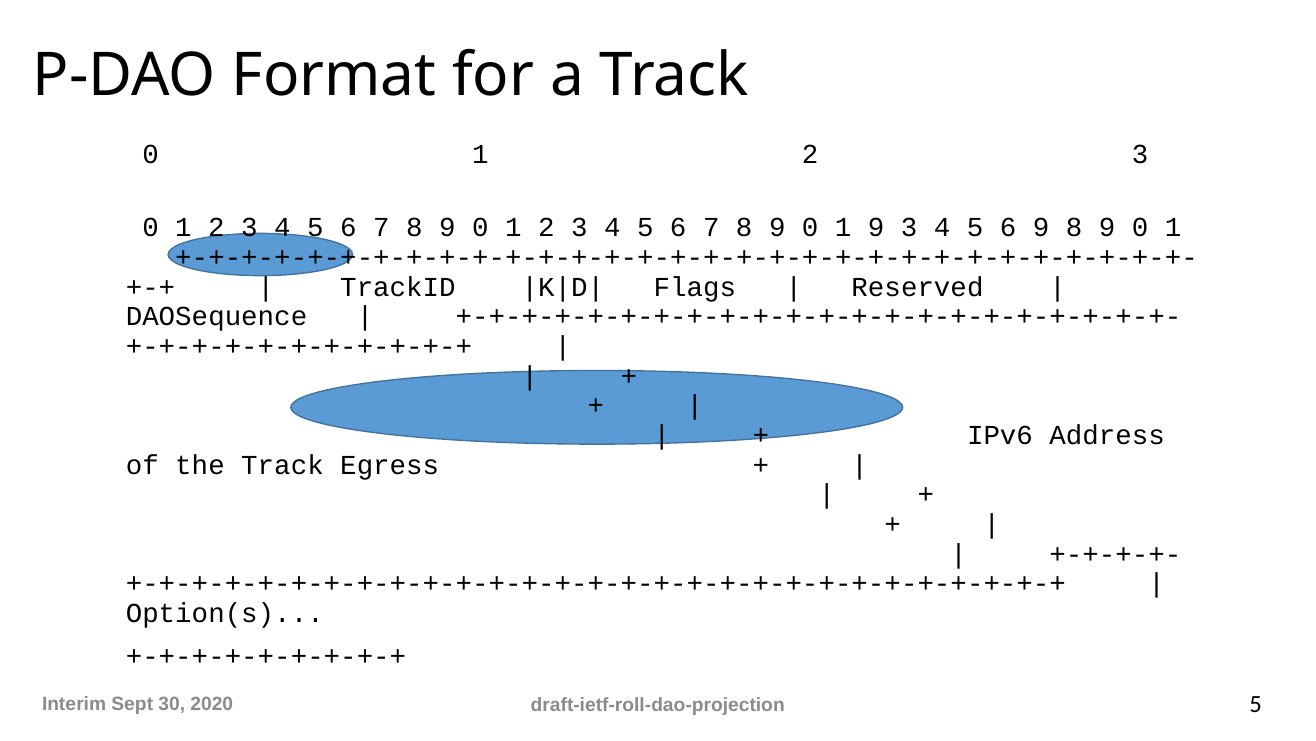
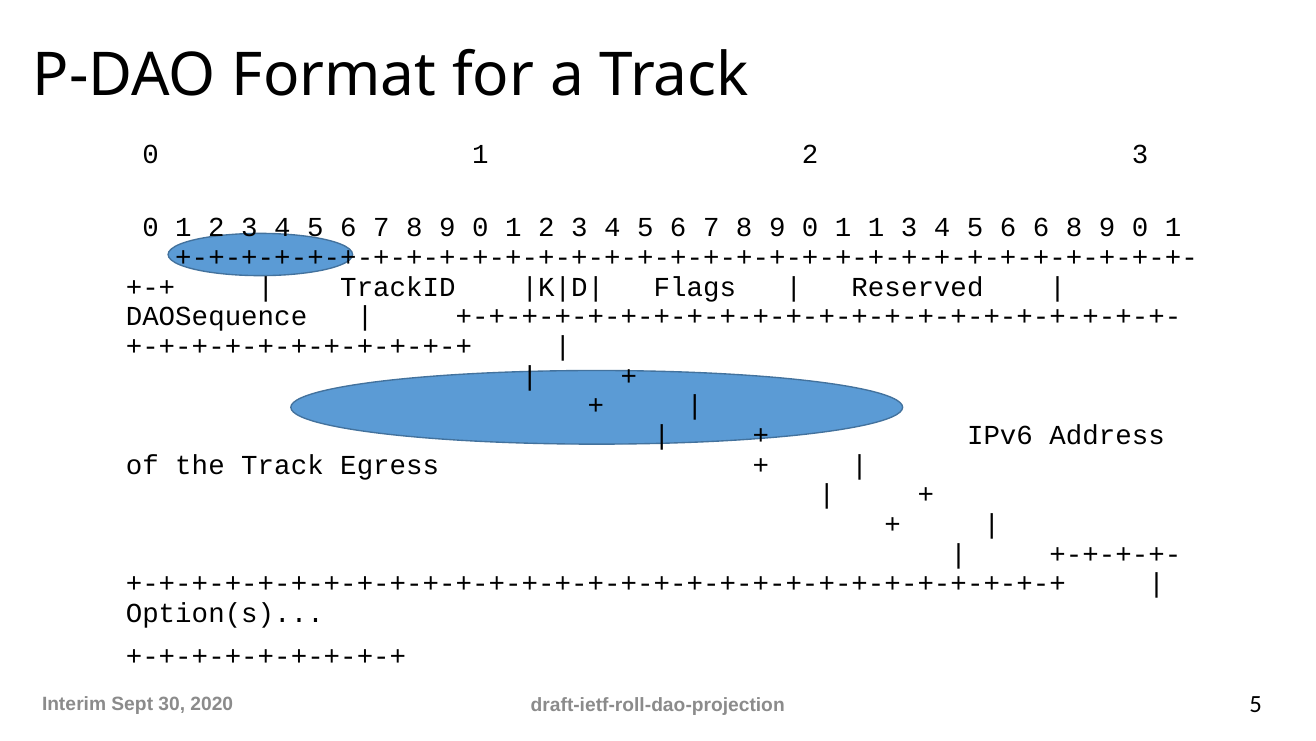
1 9: 9 -> 1 (876, 227)
6 9: 9 -> 6 (1041, 227)
